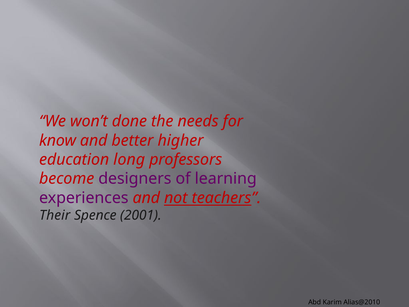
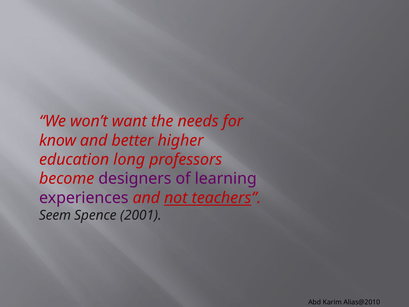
done: done -> want (129, 121)
Their: Their -> Seem (55, 215)
